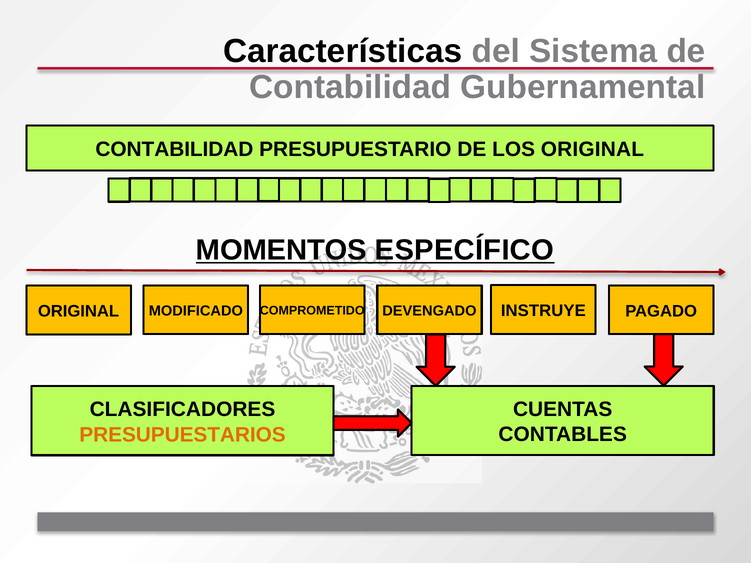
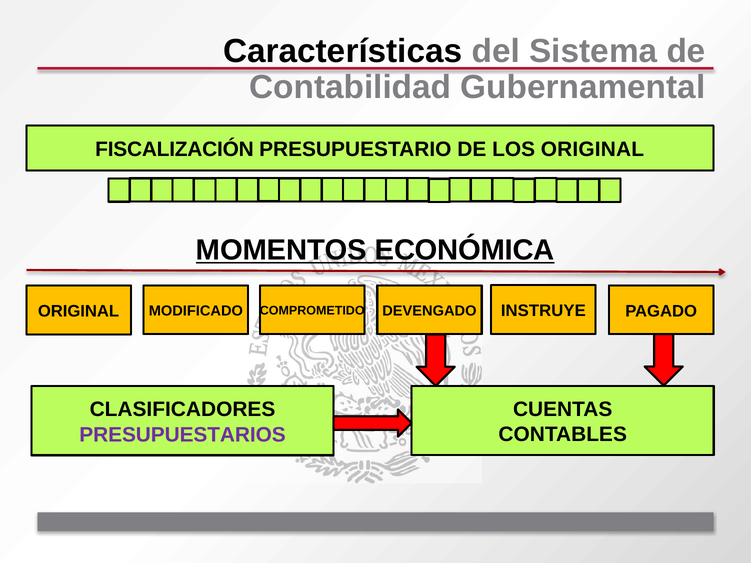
CONTABILIDAD: CONTABILIDAD -> FISCALIZACIÓN (174, 150)
ESPECÍFICO: ESPECÍFICO -> ECONÓMICA (465, 250)
PRESUPUESTARIOS colour: orange -> purple (183, 435)
